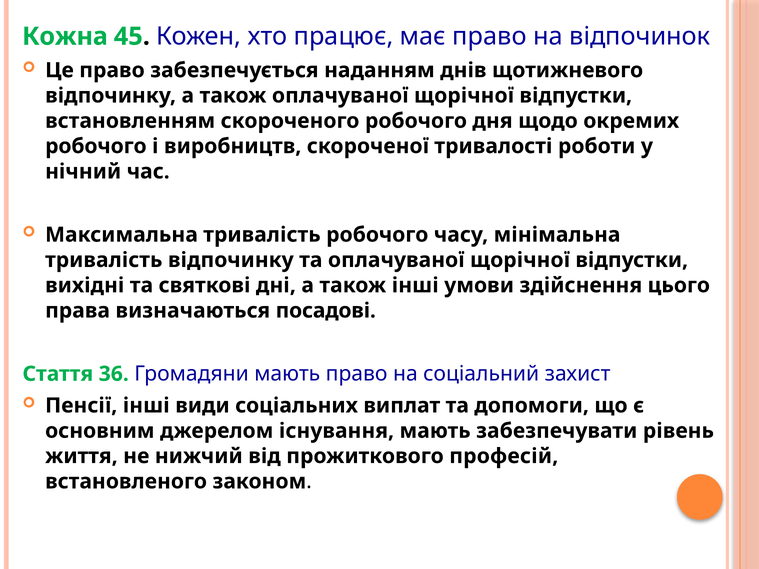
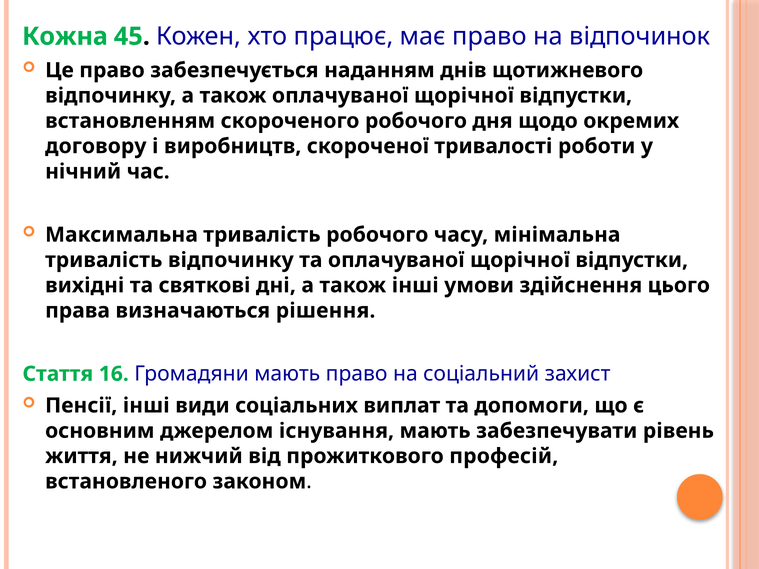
робочого: робочого -> договору (96, 146)
посадові: посадові -> рішення (326, 311)
36: 36 -> 16 (114, 374)
